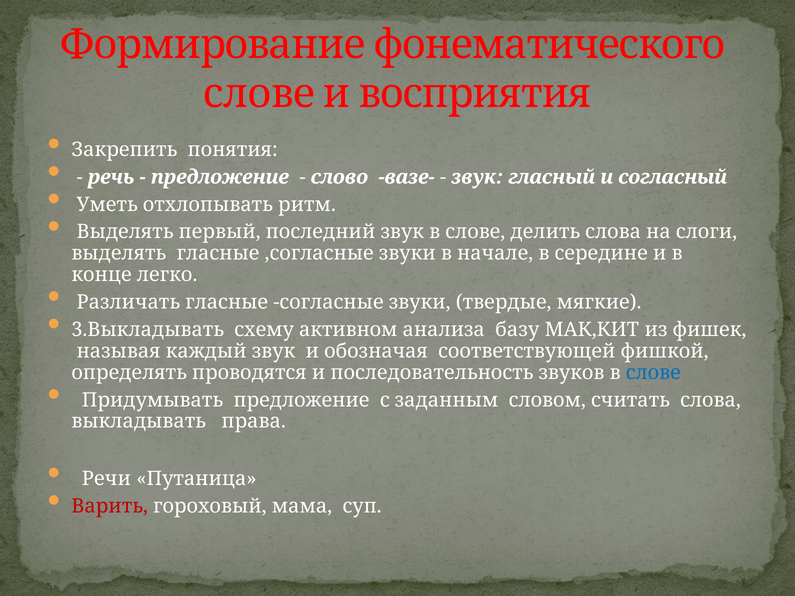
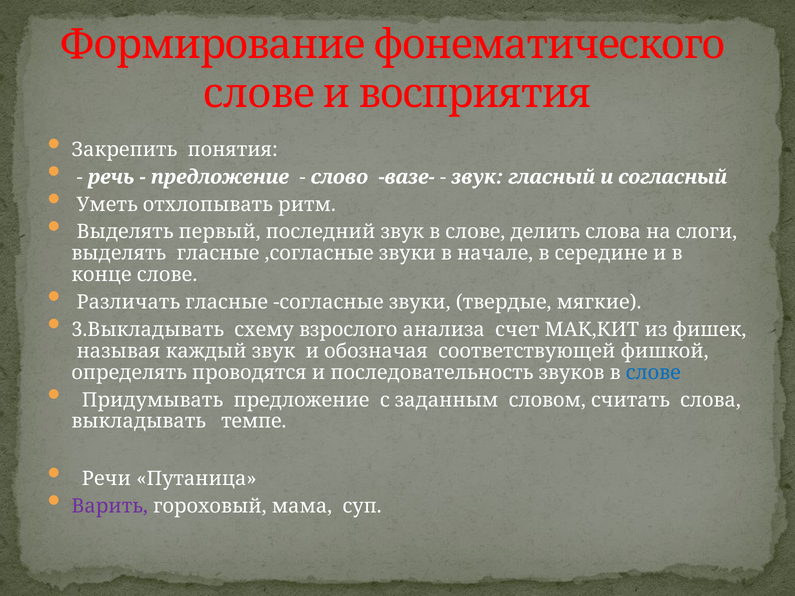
конце легко: легко -> слове (167, 275)
активном: активном -> взрослого (348, 330)
базу: базу -> счет (517, 330)
права: права -> темпе (254, 422)
Варить colour: red -> purple (110, 506)
